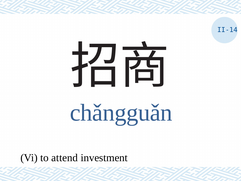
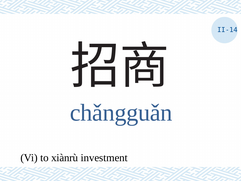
attend: attend -> xiànrù (65, 158)
